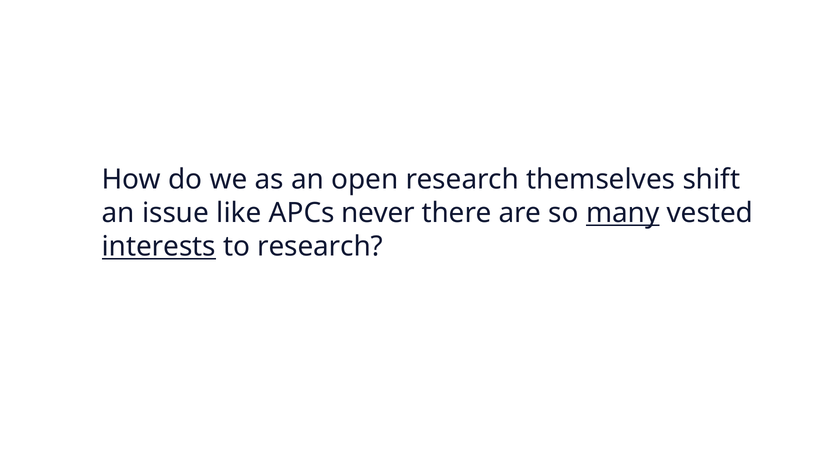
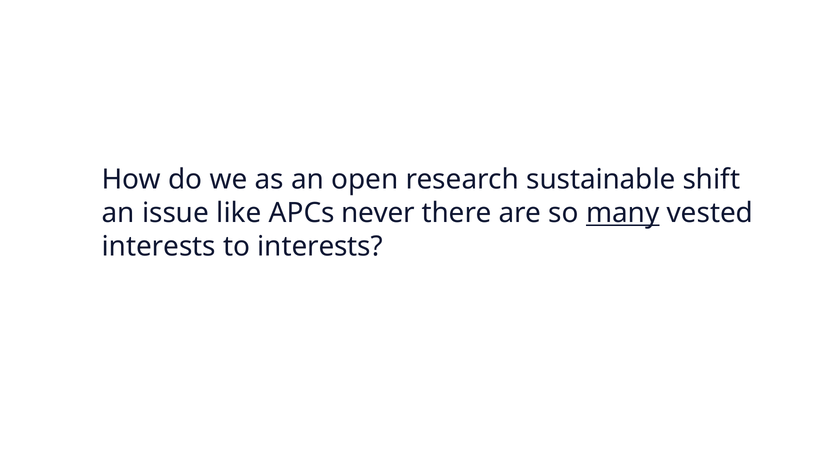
themselves: themselves -> sustainable (601, 180)
interests underline: present -> none (159, 247)
to research: research -> interests (320, 247)
